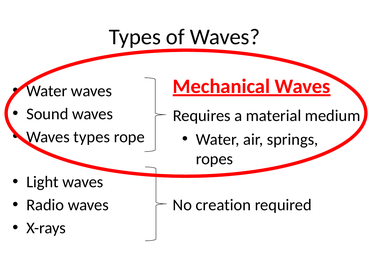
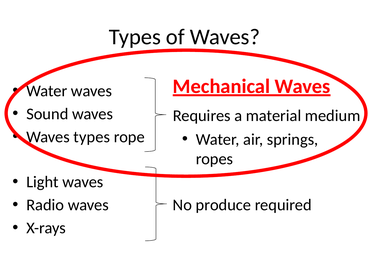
creation: creation -> produce (223, 205)
